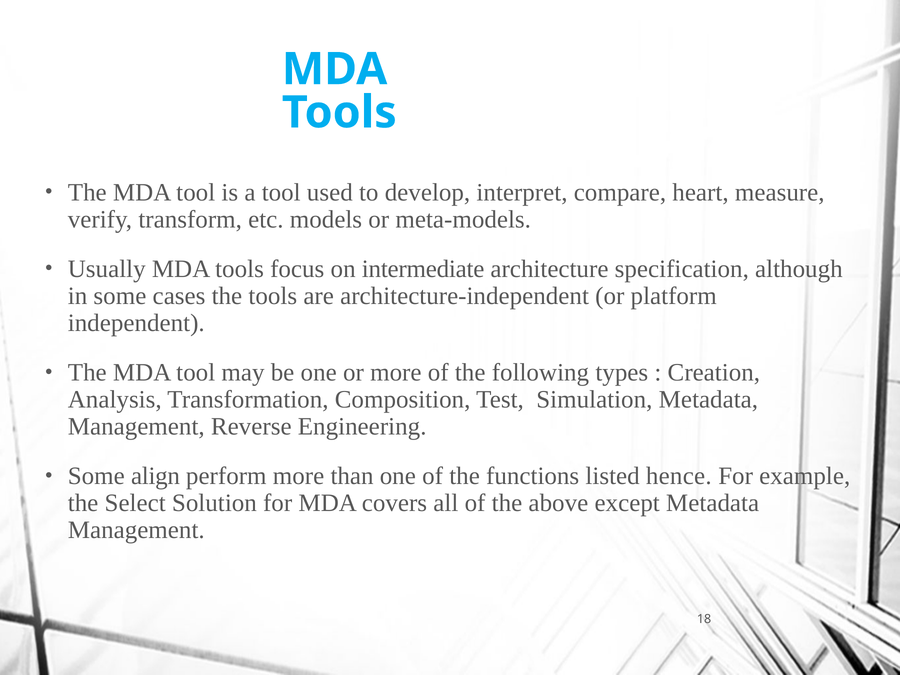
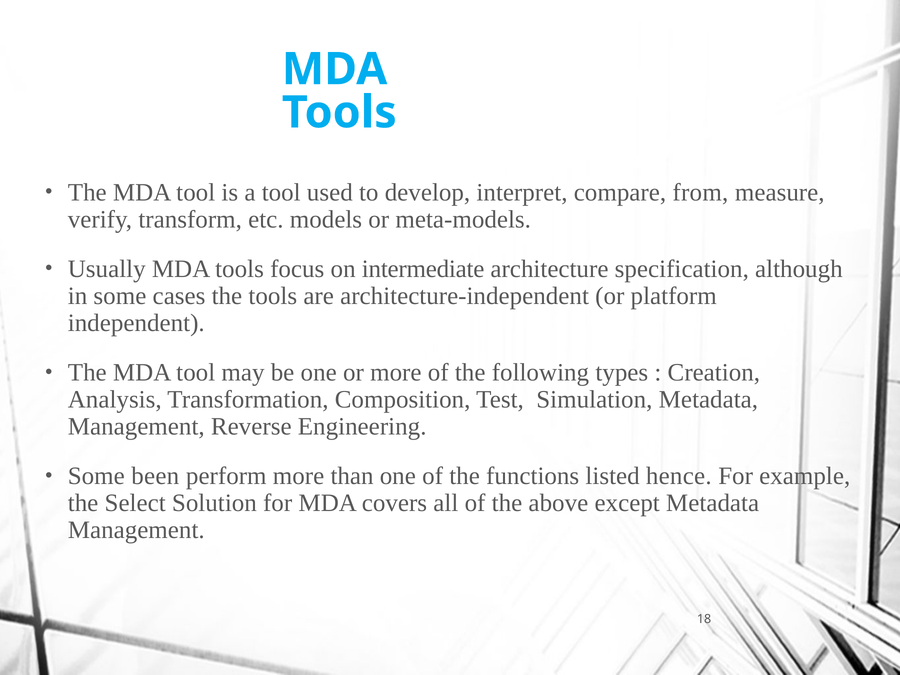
heart: heart -> from (700, 192)
align: align -> been (155, 476)
